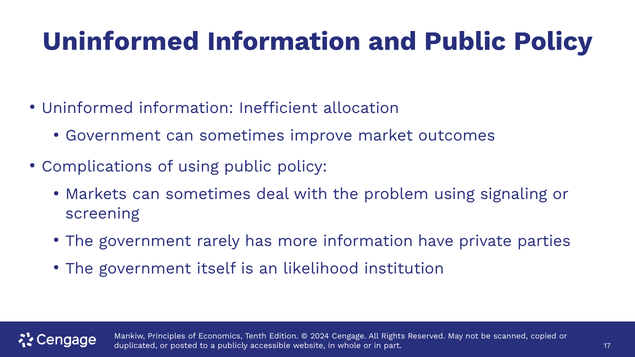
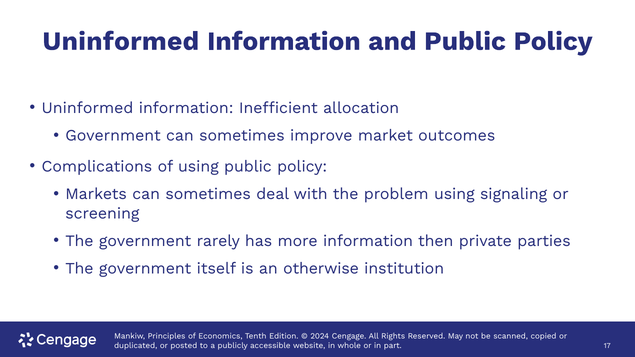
have: have -> then (436, 241)
likelihood: likelihood -> otherwise (321, 269)
